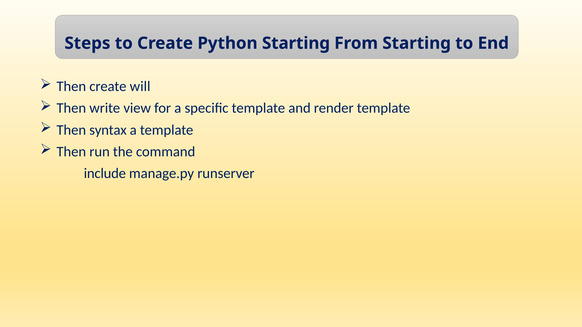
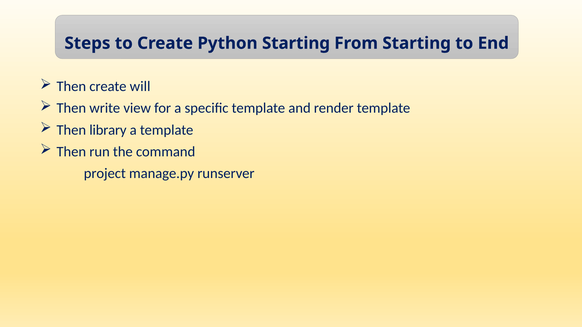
syntax: syntax -> library (108, 130)
include: include -> project (105, 174)
